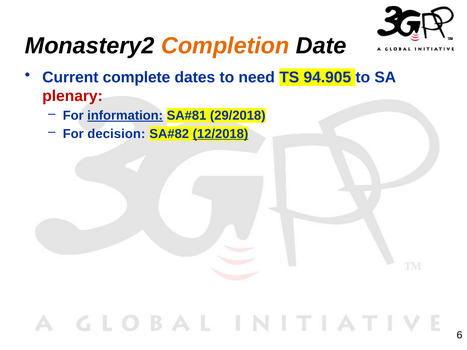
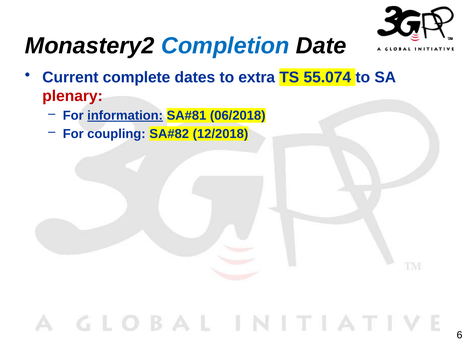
Completion colour: orange -> blue (225, 46)
need: need -> extra (257, 77)
94.905: 94.905 -> 55.074 (327, 77)
29/2018: 29/2018 -> 06/2018 (238, 116)
decision: decision -> coupling (116, 134)
12/2018 underline: present -> none (220, 134)
